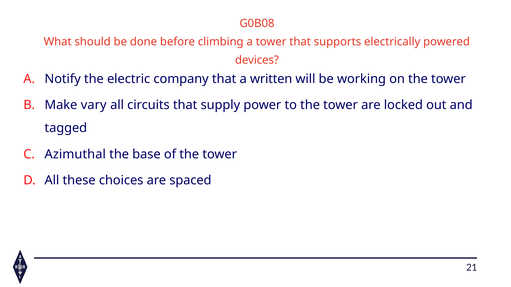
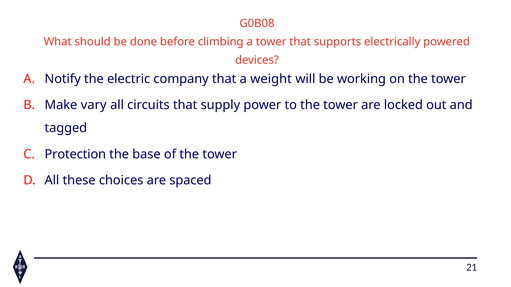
written: written -> weight (271, 79)
Azimuthal: Azimuthal -> Protection (75, 154)
